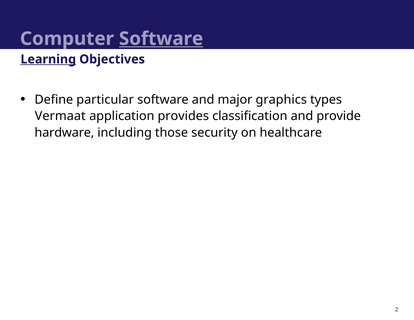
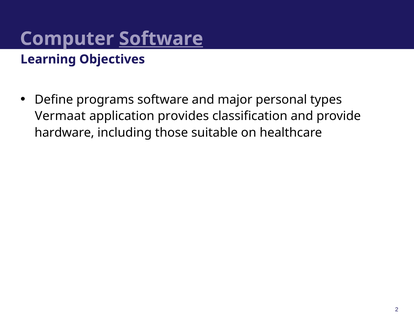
Learning underline: present -> none (48, 59)
particular: particular -> programs (105, 100)
graphics: graphics -> personal (281, 100)
security: security -> suitable (215, 133)
